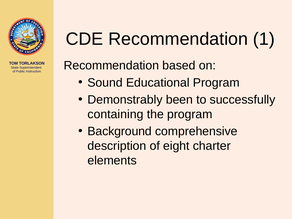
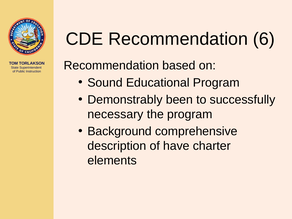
1: 1 -> 6 (264, 39)
containing: containing -> necessary (115, 114)
eight: eight -> have (176, 146)
